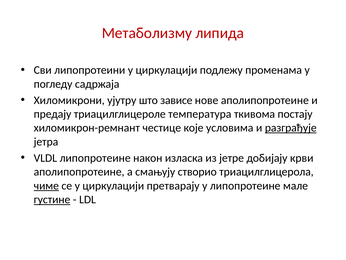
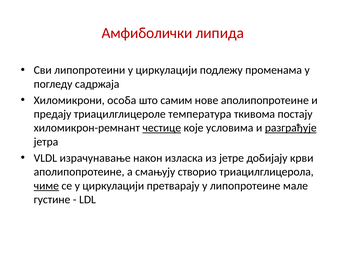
Метаболизму: Метаболизму -> Амфиболички (147, 33)
ујутру: ујутру -> особа (122, 100)
зависе: зависе -> самим (176, 100)
честице underline: none -> present (162, 128)
VLDL липопротеине: липопротеине -> израчунавање (95, 158)
густине underline: present -> none (52, 199)
